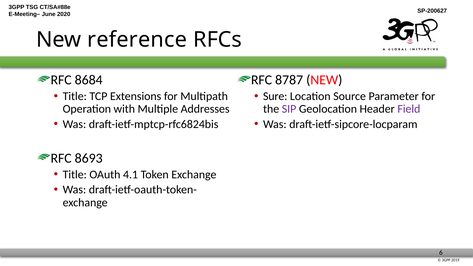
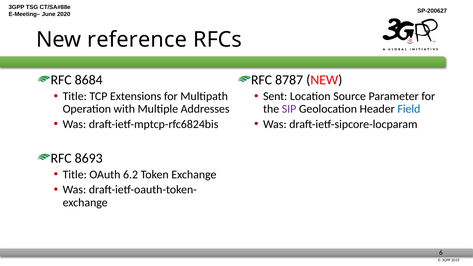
Sure: Sure -> Sent (275, 96)
Field colour: purple -> blue (409, 109)
4.1: 4.1 -> 6.2 (131, 175)
